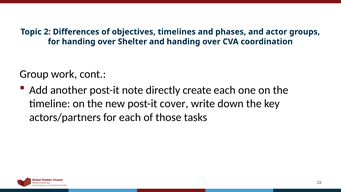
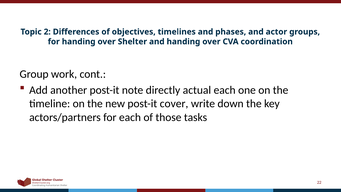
create: create -> actual (197, 90)
